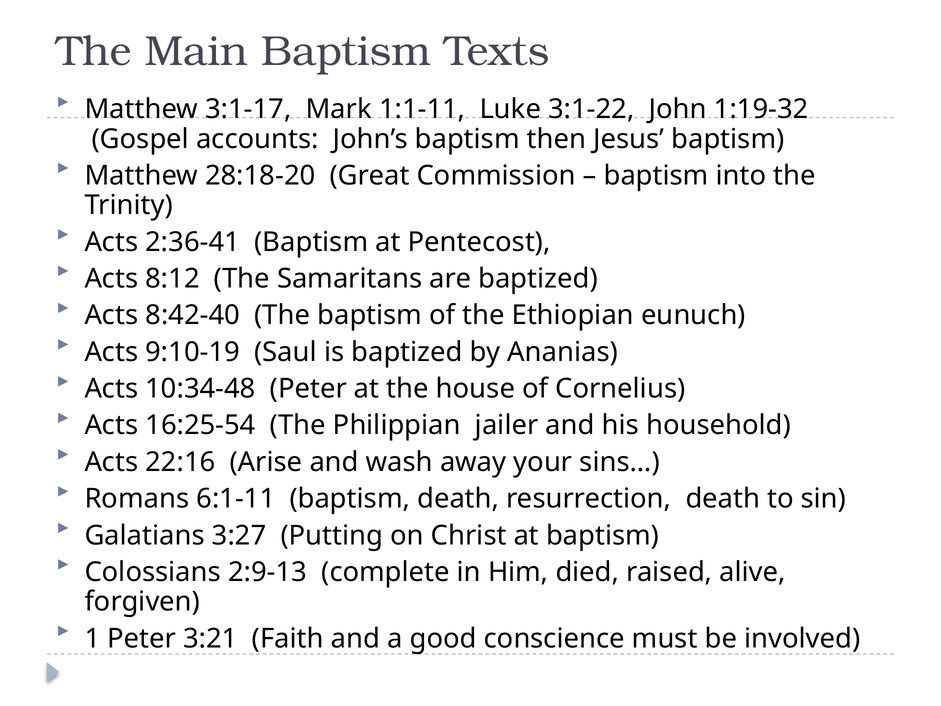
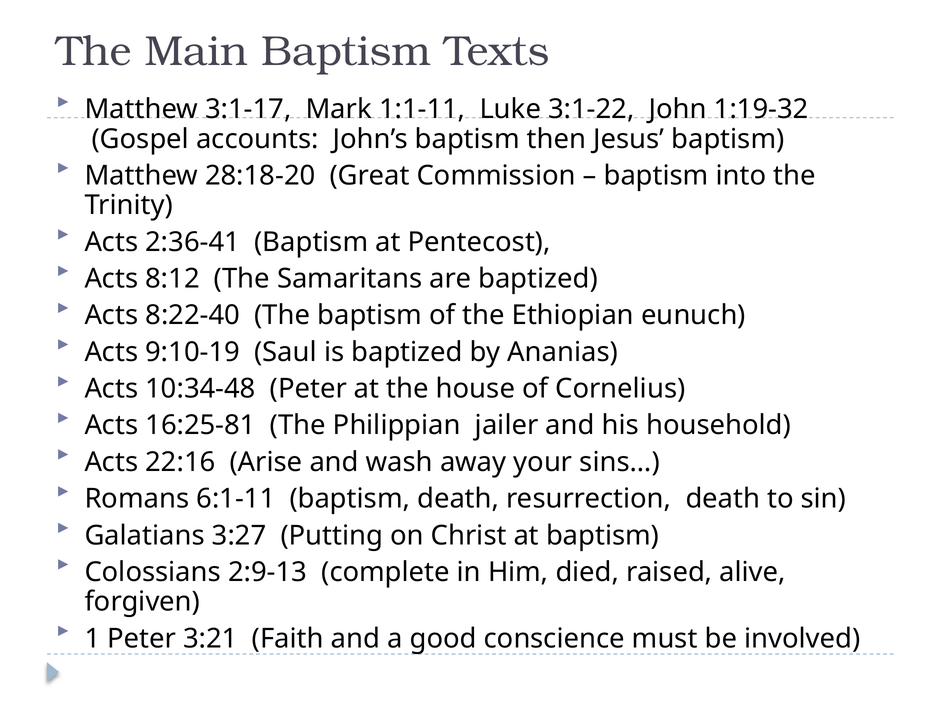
8:42-40: 8:42-40 -> 8:22-40 (193, 315)
16:25-54: 16:25-54 -> 16:25-81 (201, 425)
